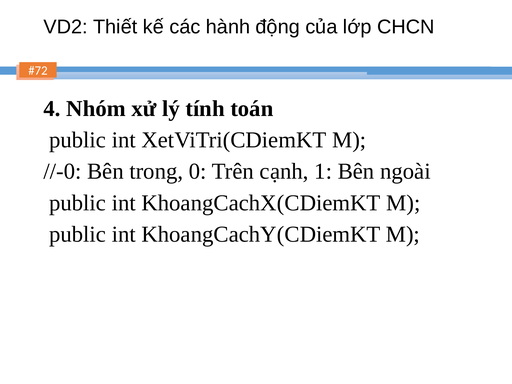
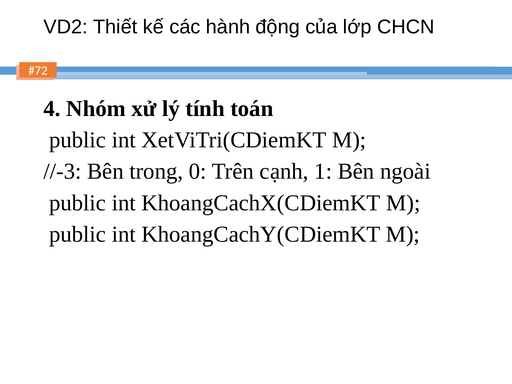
//-0: //-0 -> //-3 (62, 171)
